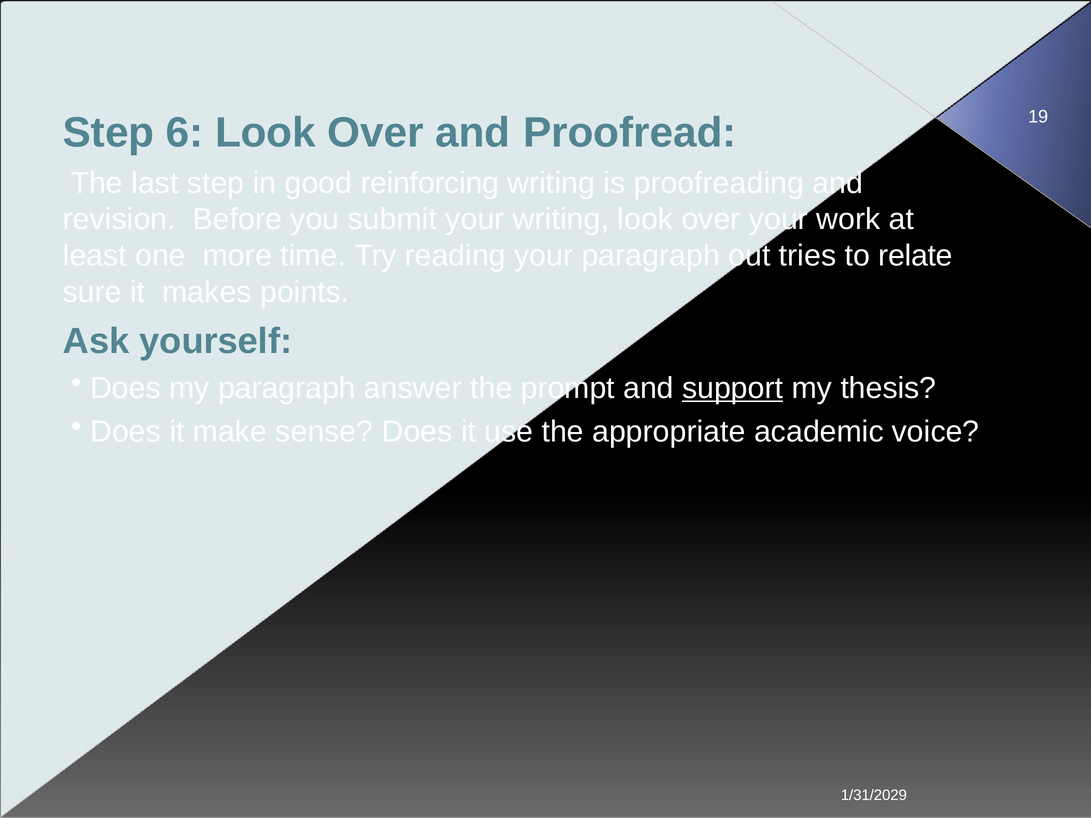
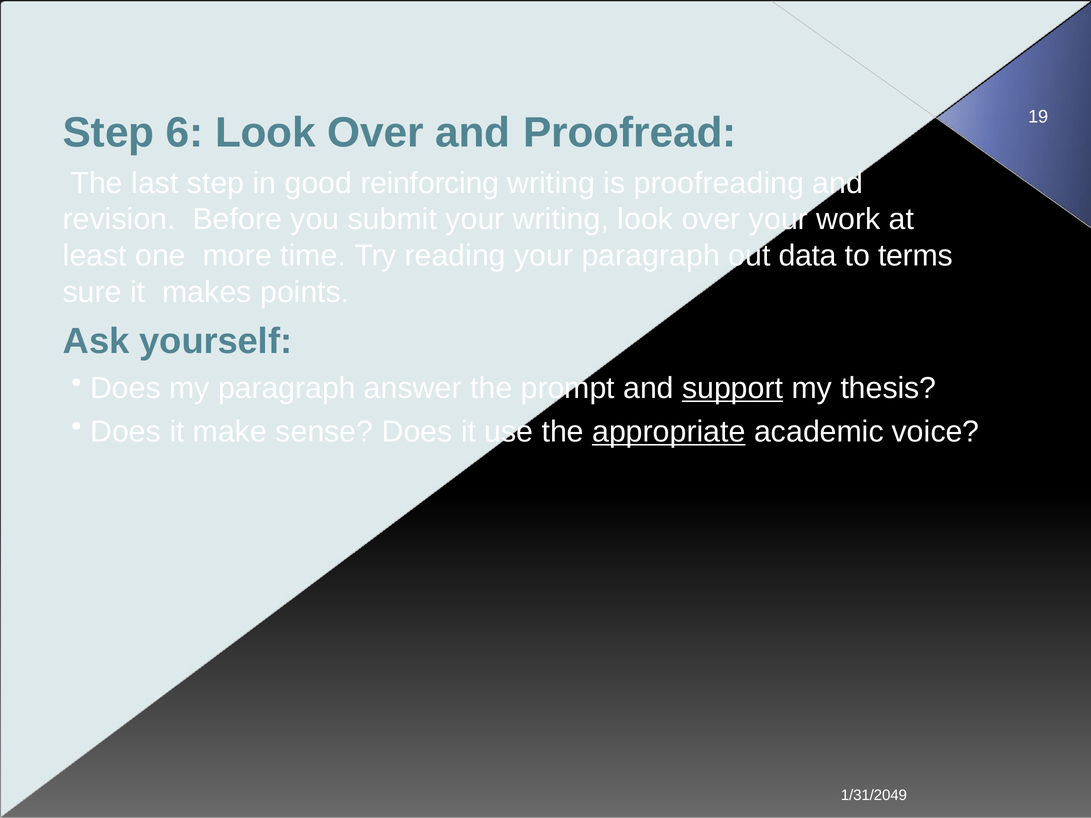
tries: tries -> data (808, 256)
relate: relate -> terms (916, 256)
appropriate underline: none -> present (669, 432)
1/31/2029: 1/31/2029 -> 1/31/2049 (874, 795)
